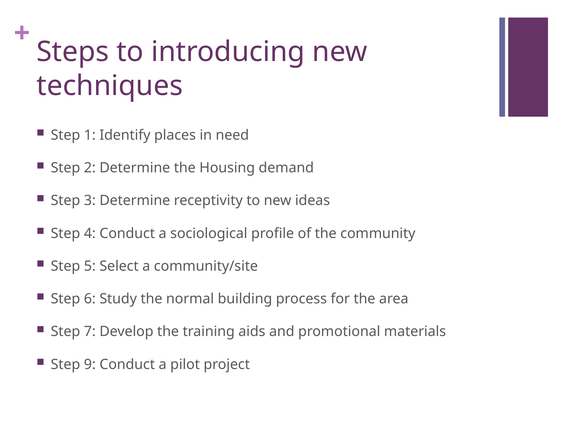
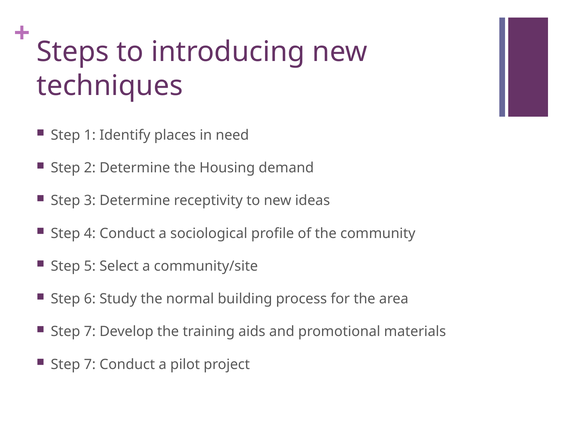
9: 9 -> 7 (90, 364)
